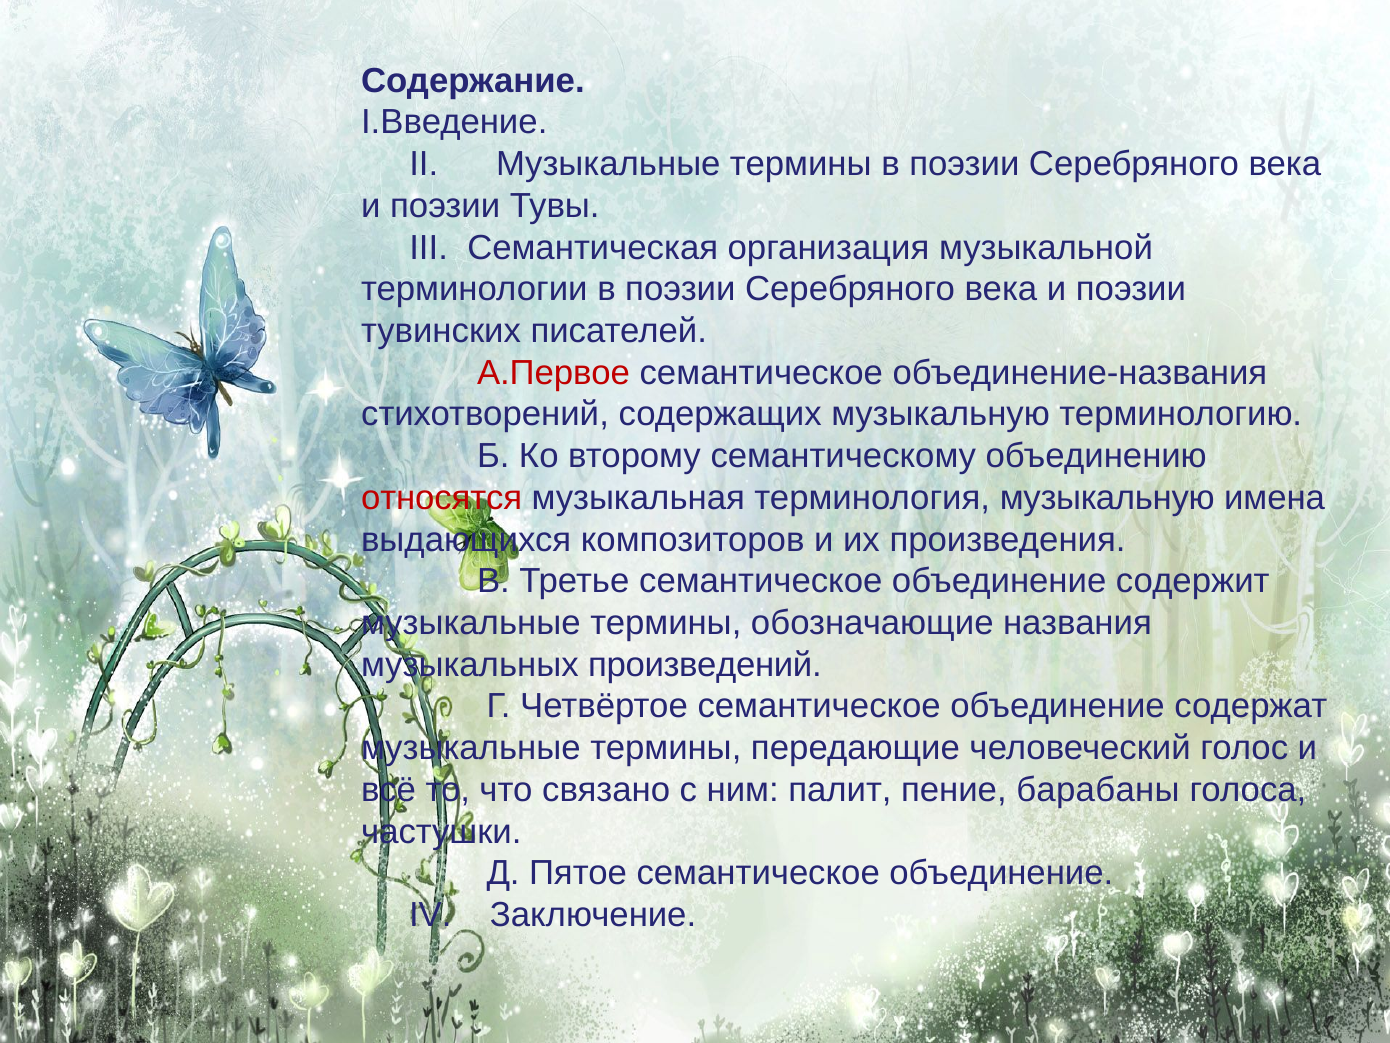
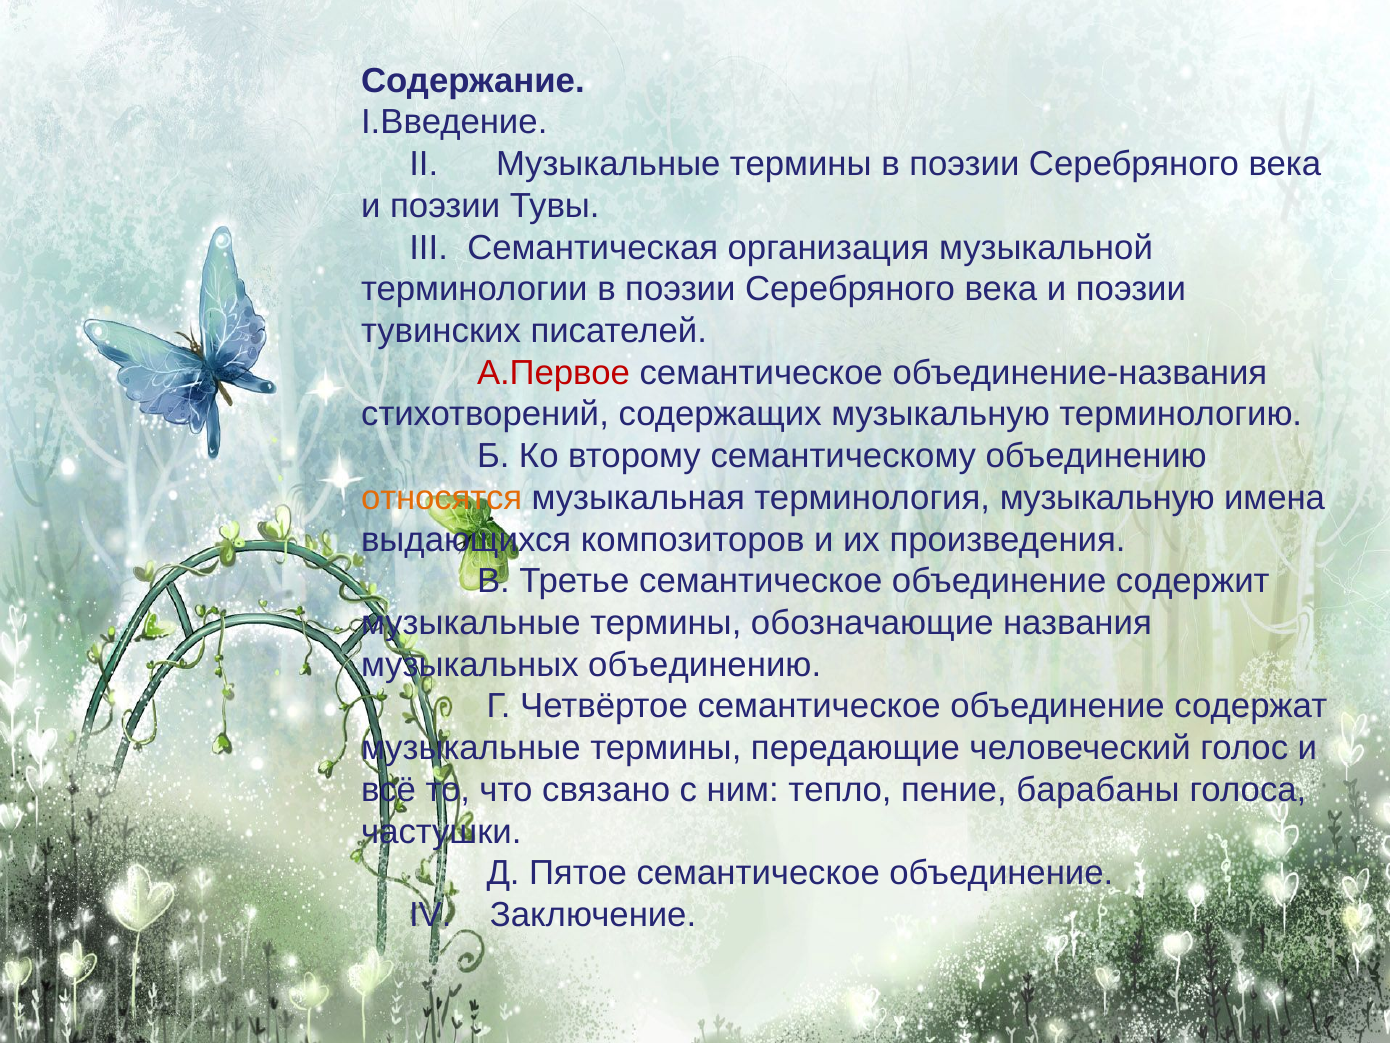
относятся colour: red -> orange (442, 498)
музыкальных произведений: произведений -> объединению (705, 664)
палит: палит -> тепло (840, 790)
